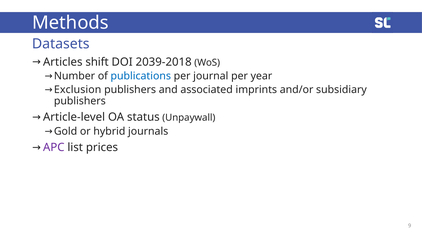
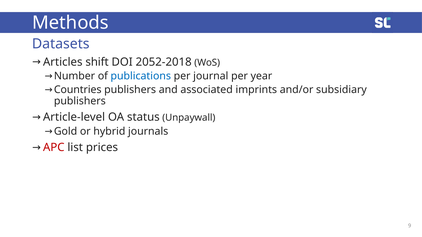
2039-2018: 2039-2018 -> 2052-2018 (164, 62)
Exclusion: Exclusion -> Countries (78, 90)
APC colour: purple -> red (54, 148)
